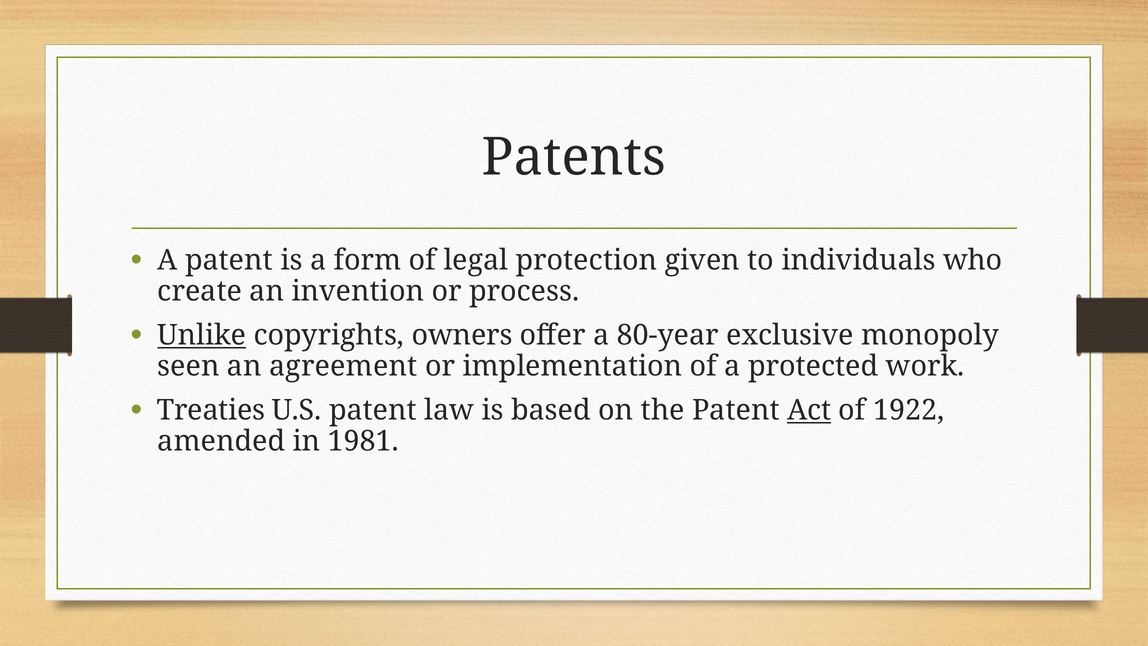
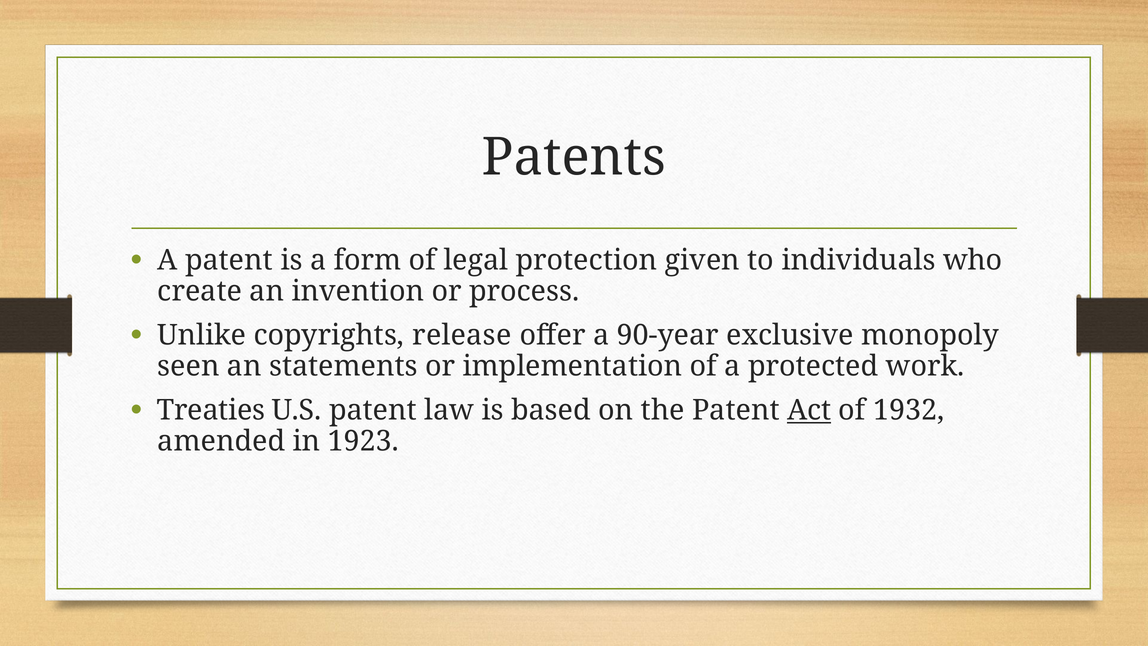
Unlike underline: present -> none (202, 335)
owners: owners -> release (462, 335)
80-year: 80-year -> 90-year (668, 335)
agreement: agreement -> statements (343, 366)
1922: 1922 -> 1932 (909, 410)
1981: 1981 -> 1923 (363, 441)
